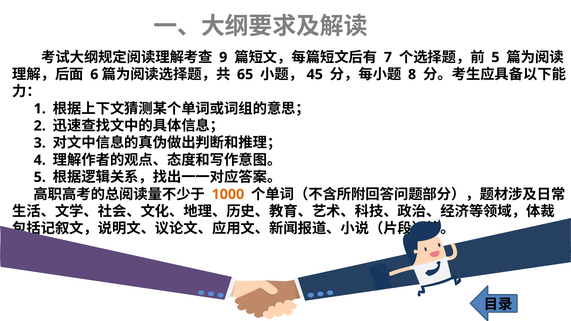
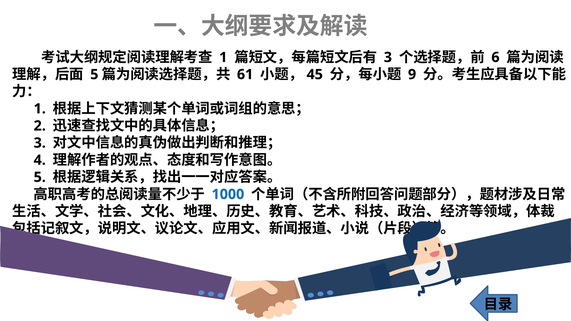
9: 9 -> 1 (223, 57)
7: 7 -> 3 (388, 57)
5: 5 -> 6 (495, 57)
6: 6 -> 5 (94, 74)
65: 65 -> 61 (245, 74)
8: 8 -> 9 (412, 74)
1000 colour: orange -> blue (228, 194)
